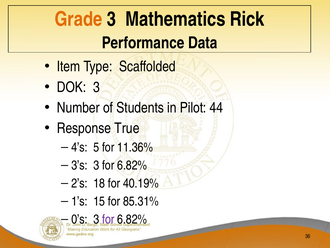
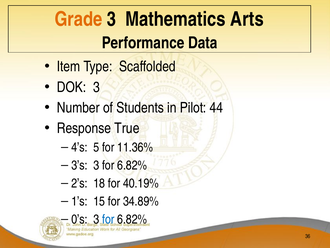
Rick: Rick -> Arts (247, 19)
85.31%: 85.31% -> 34.89% (141, 201)
for colour: purple -> blue (108, 219)
